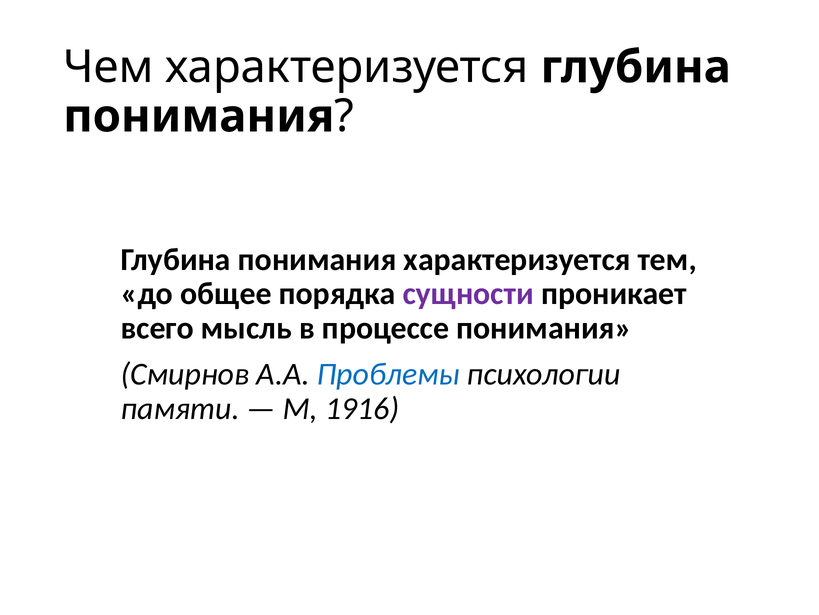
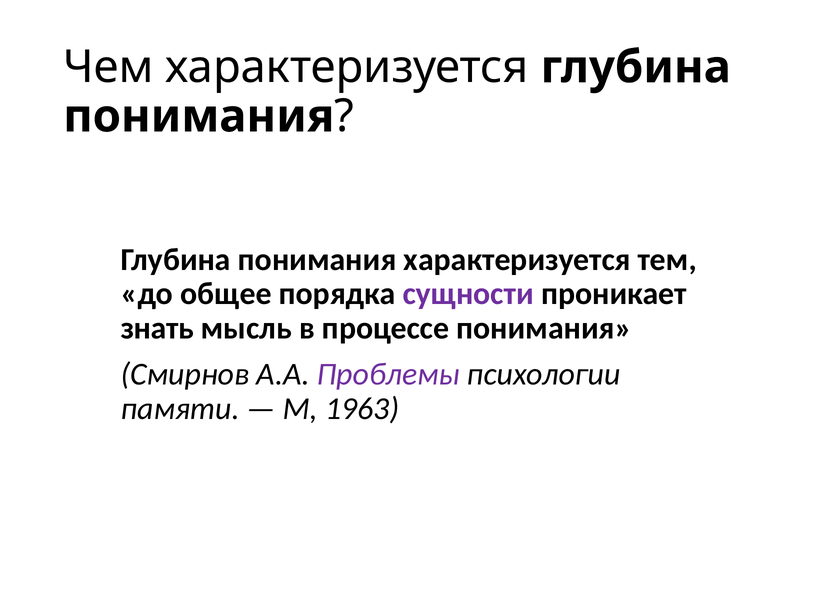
всего: всего -> знать (157, 328)
Проблемы colour: blue -> purple (388, 374)
1916: 1916 -> 1963 (362, 408)
